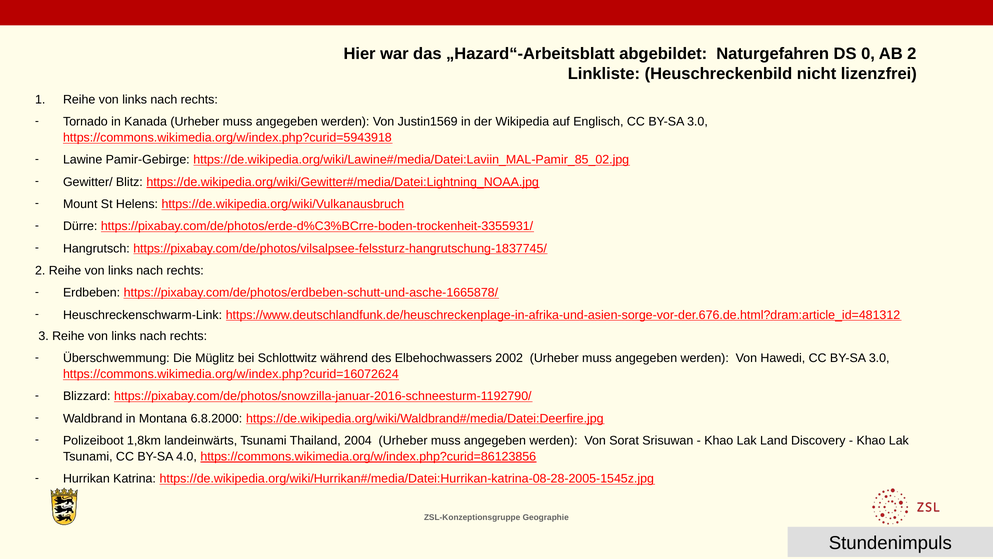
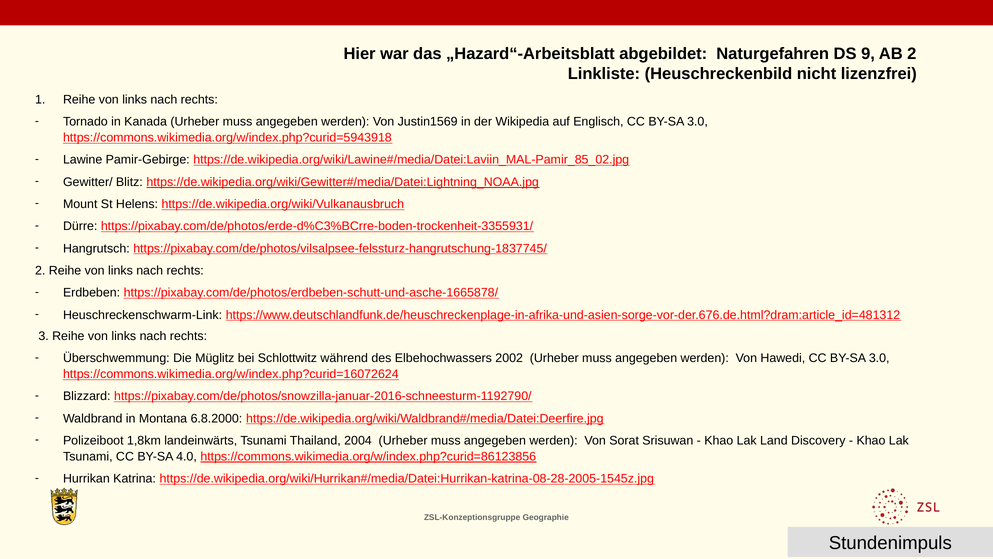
0: 0 -> 9 (868, 54)
